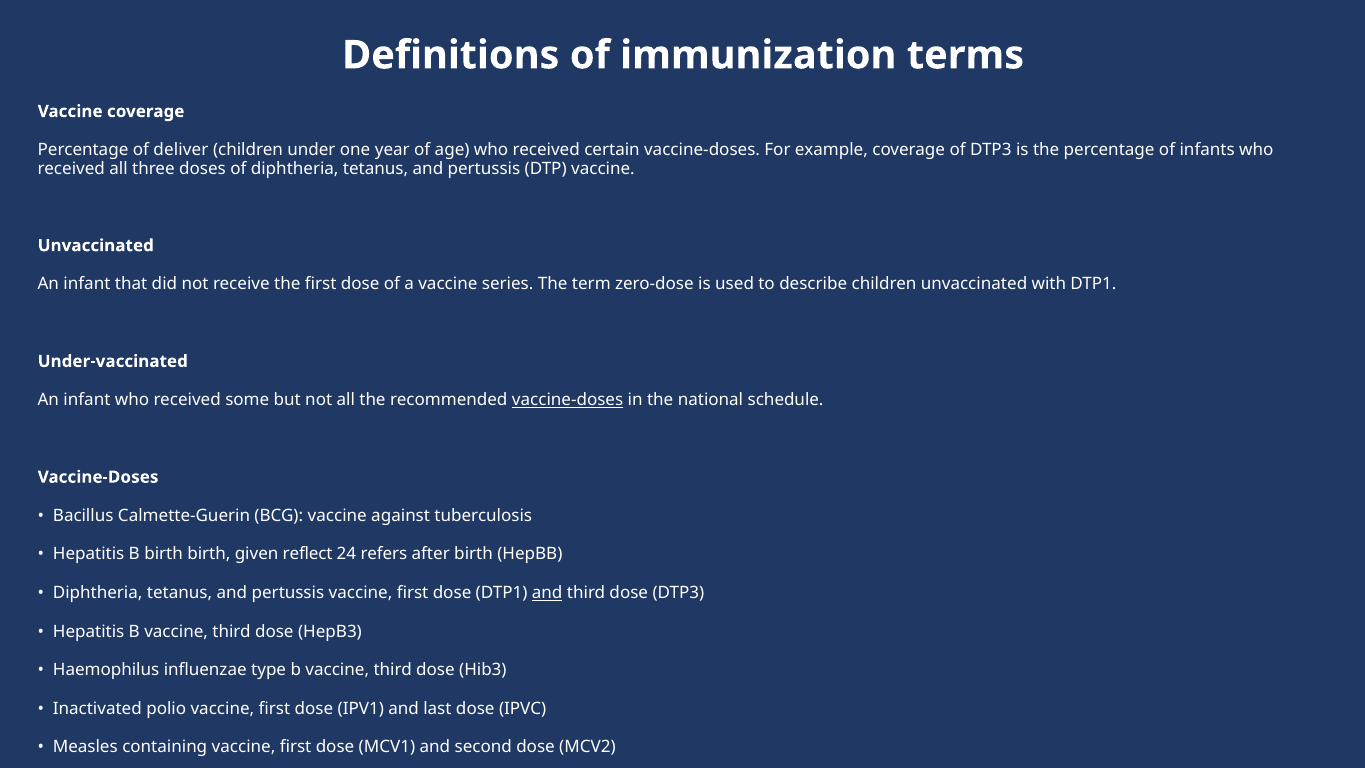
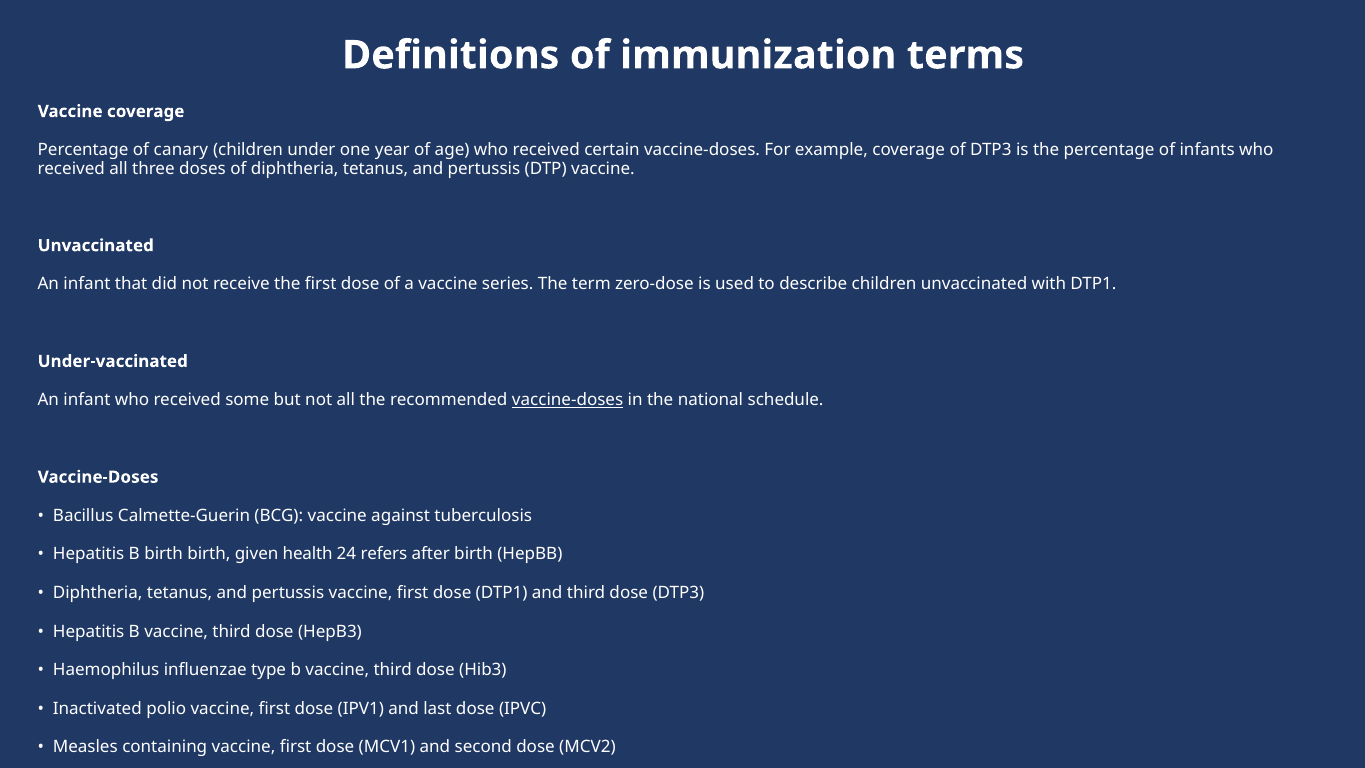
deliver: deliver -> canary (181, 150)
given reflect: reflect -> health (308, 554)
and underline: present -> none (547, 593)
